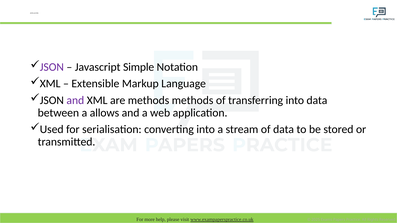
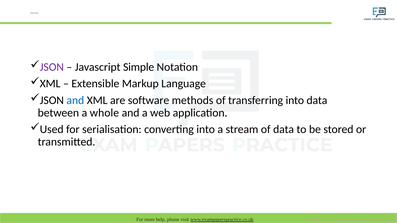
and colour: purple -> blue (75, 100)
are methods: methods -> software (149, 100)
allows: allows -> whole (104, 113)
